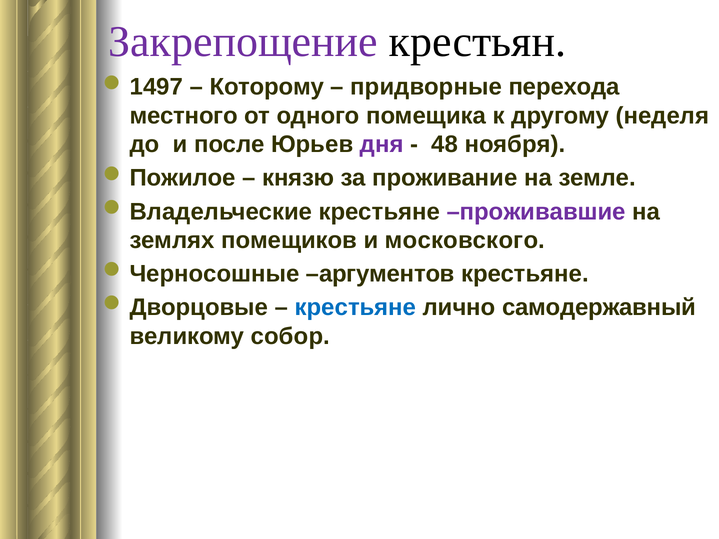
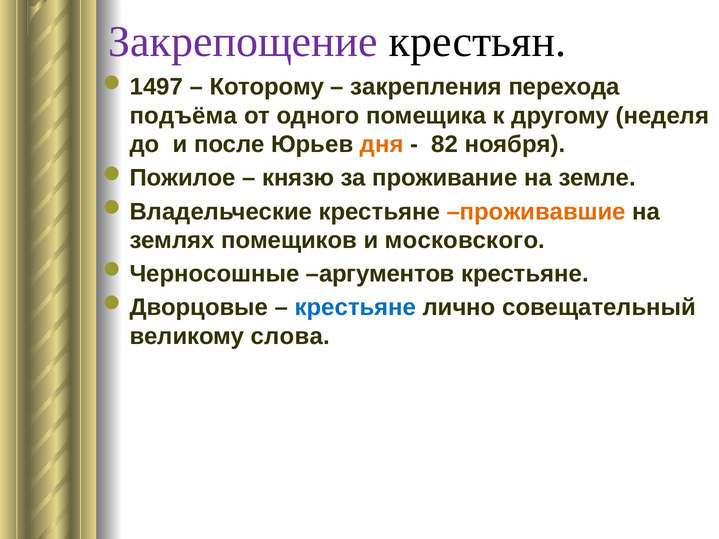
придворные: придворные -> закрепления (426, 87)
местного: местного -> подъёма (183, 116)
дня colour: purple -> orange (382, 145)
48: 48 -> 82 (445, 145)
проживавшие colour: purple -> orange (536, 212)
самодержавный: самодержавный -> совещательный (599, 308)
собор: собор -> слова (290, 336)
